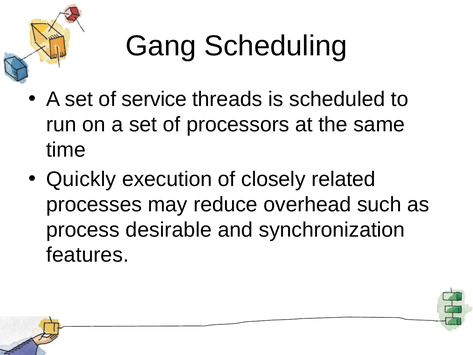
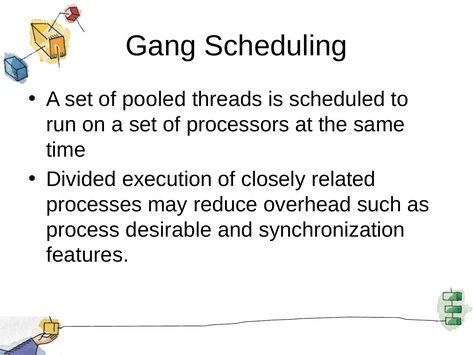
service: service -> pooled (154, 99)
Quickly: Quickly -> Divided (81, 179)
